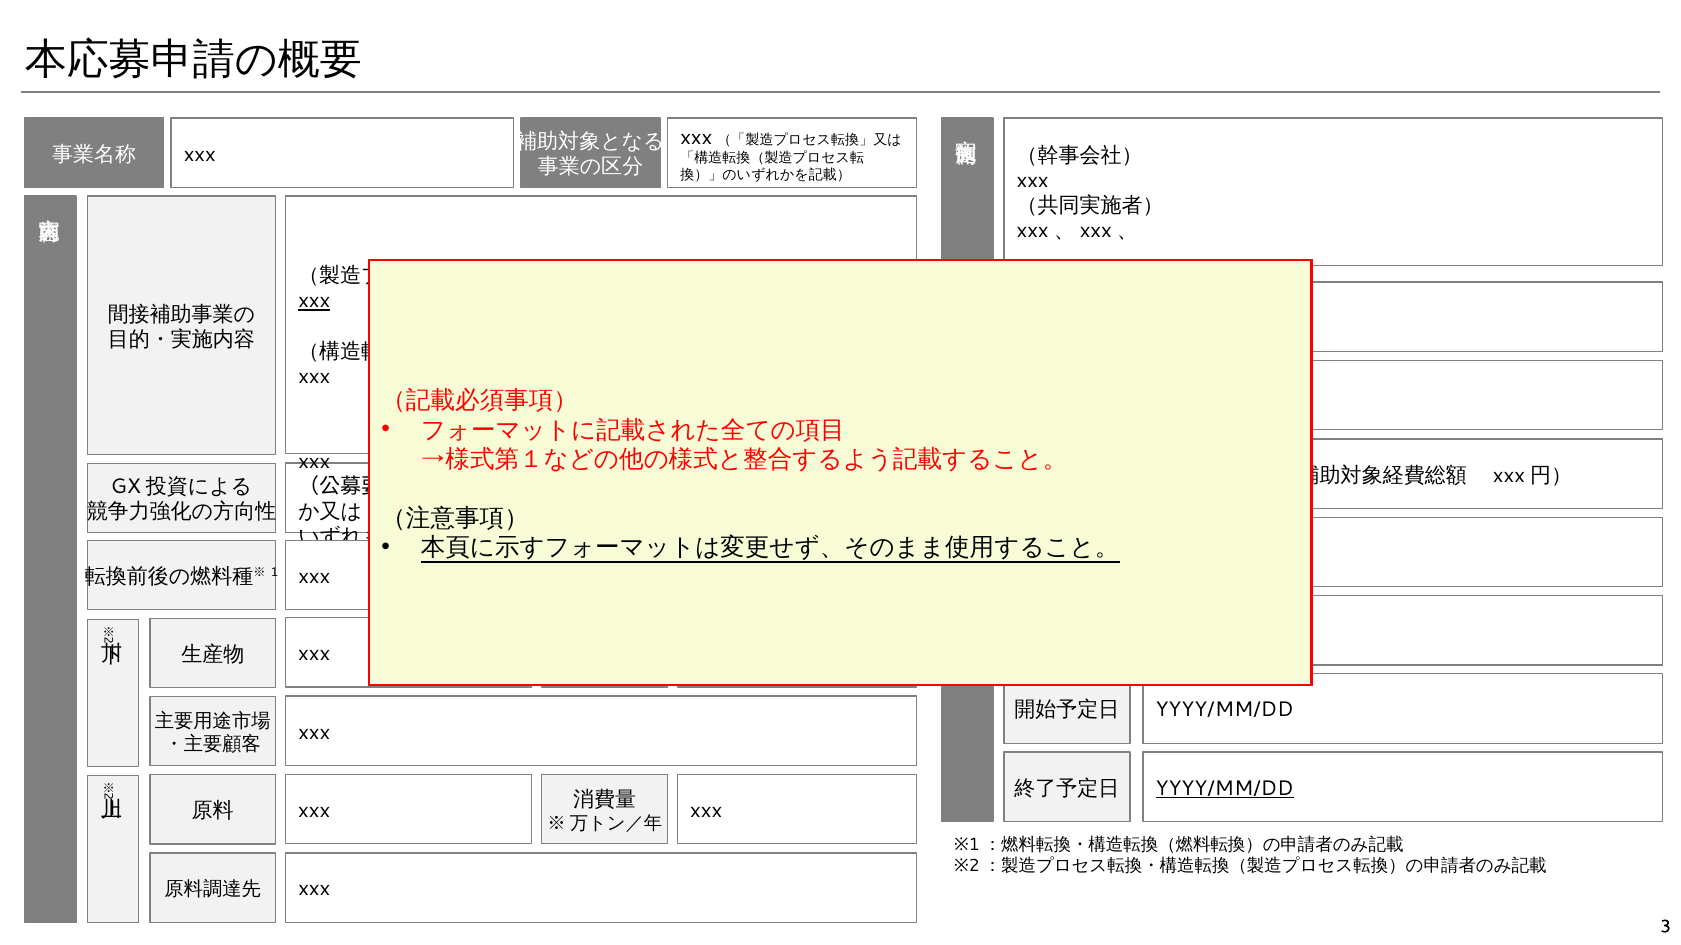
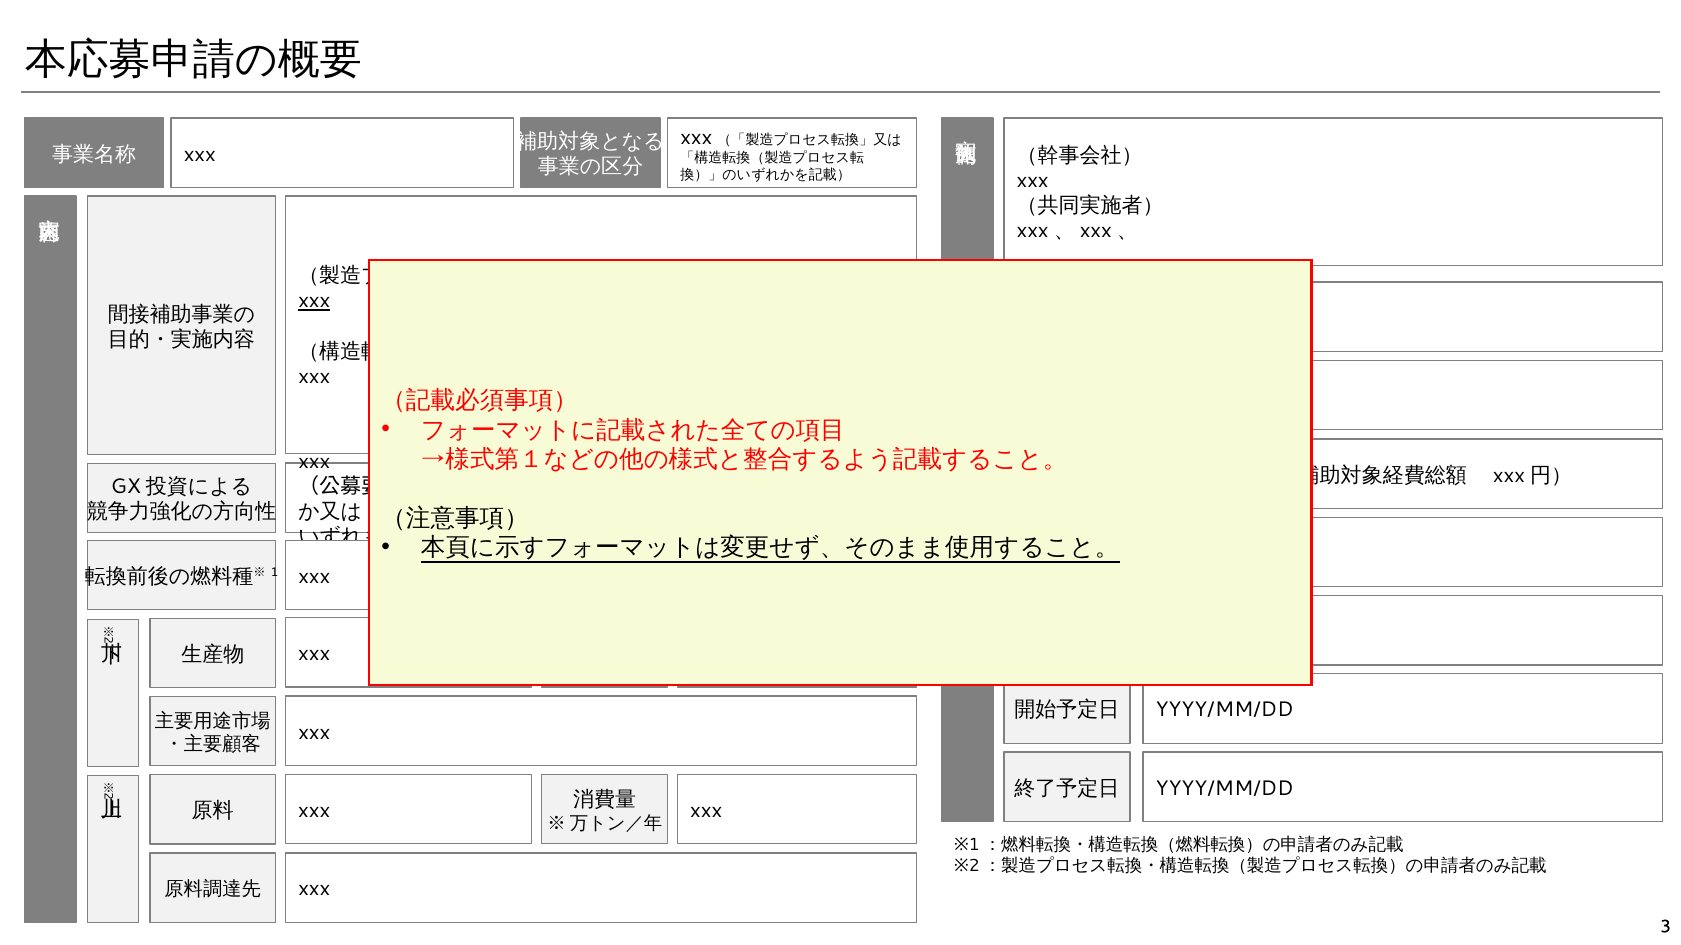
YYYY/MM/DD underline: present -> none (1225, 789)
